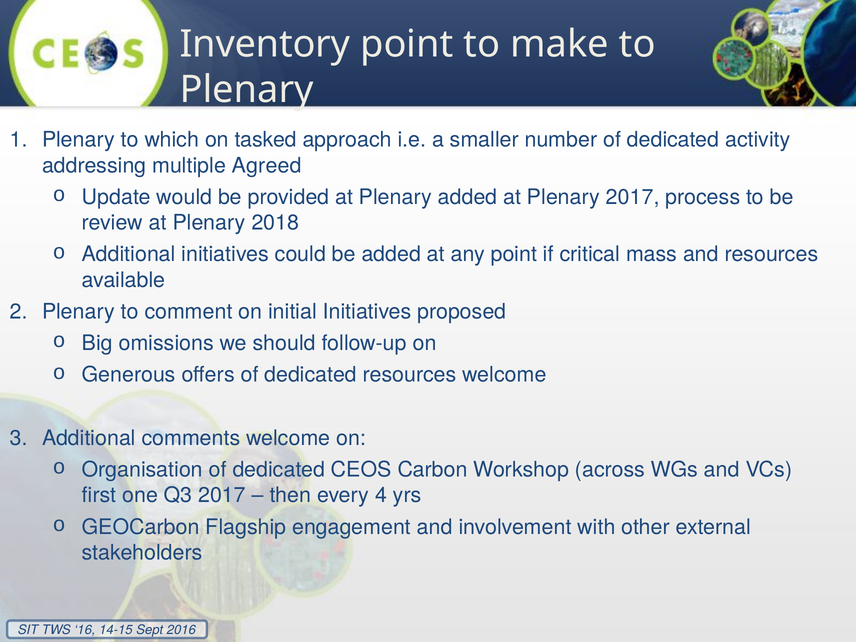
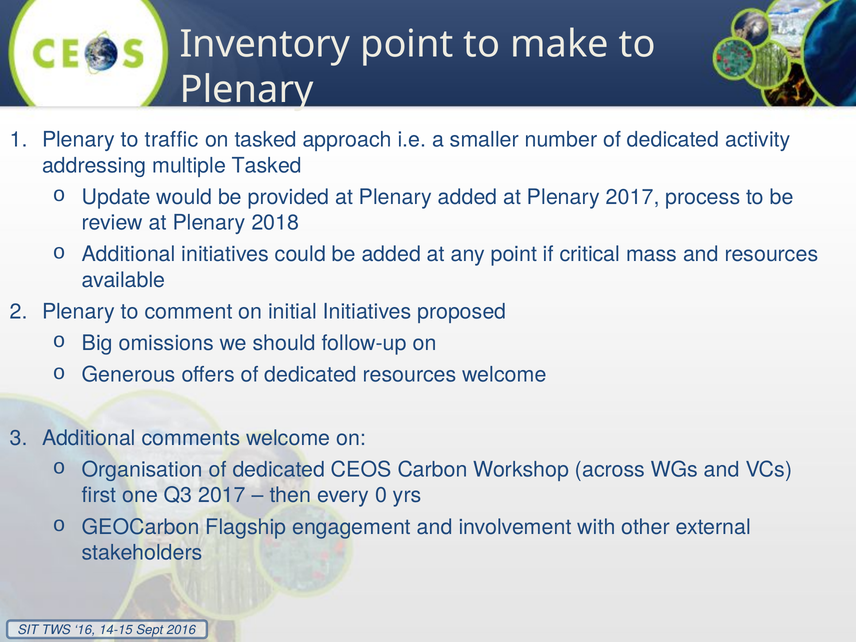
which: which -> traffic (172, 140)
multiple Agreed: Agreed -> Tasked (267, 165)
4: 4 -> 0 (381, 495)
